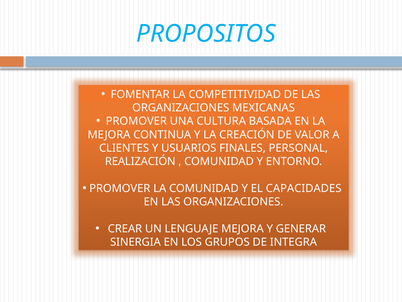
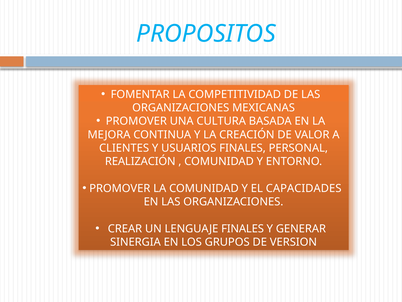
LENGUAJE MEJORA: MEJORA -> FINALES (243, 228)
INTEGRA: INTEGRA -> VERSION (293, 242)
